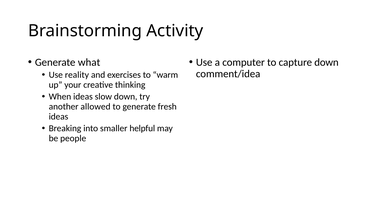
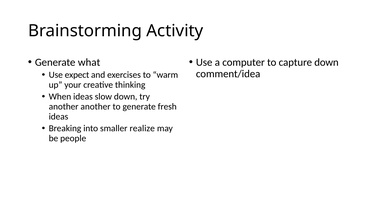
reality: reality -> expect (77, 75)
another allowed: allowed -> another (96, 107)
helpful: helpful -> realize (142, 128)
